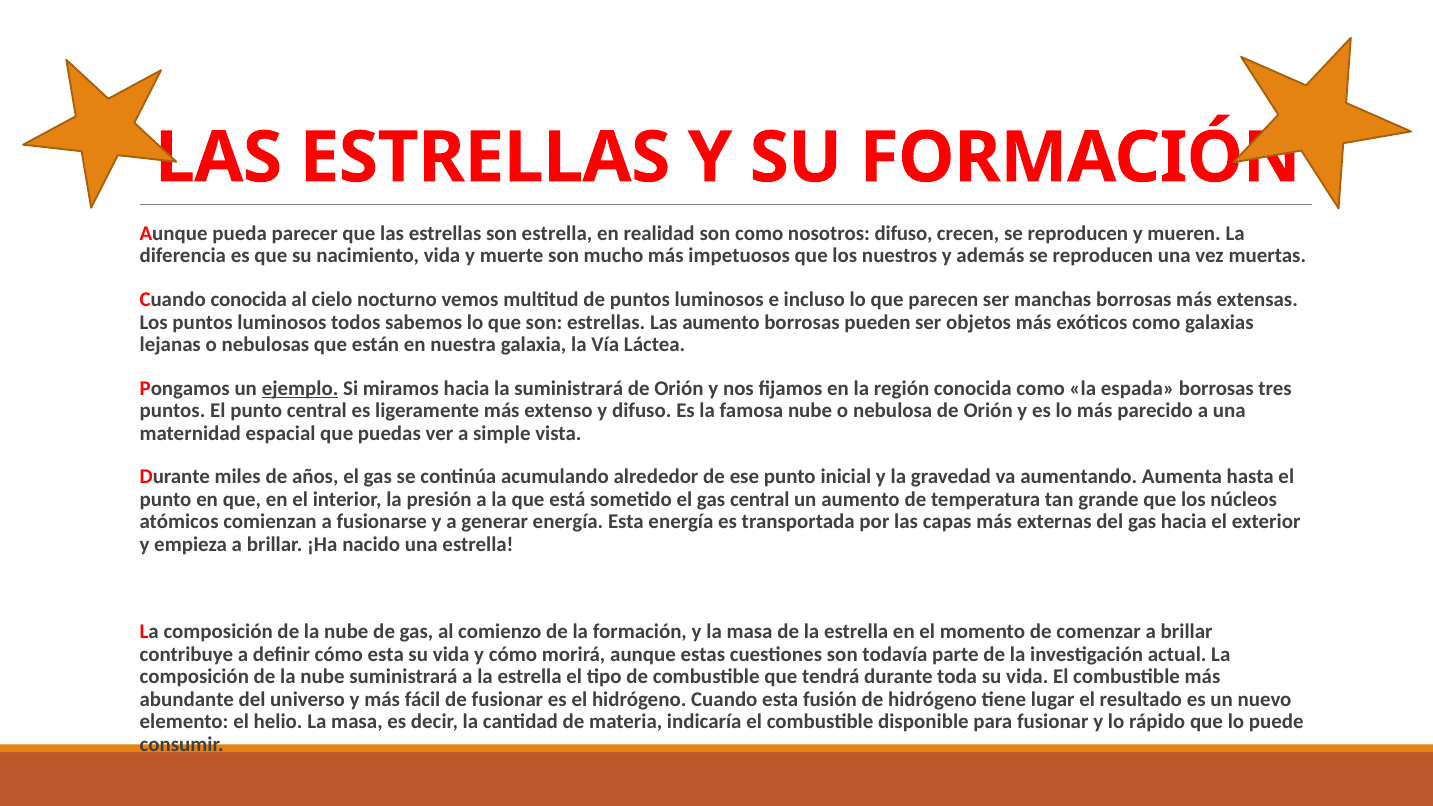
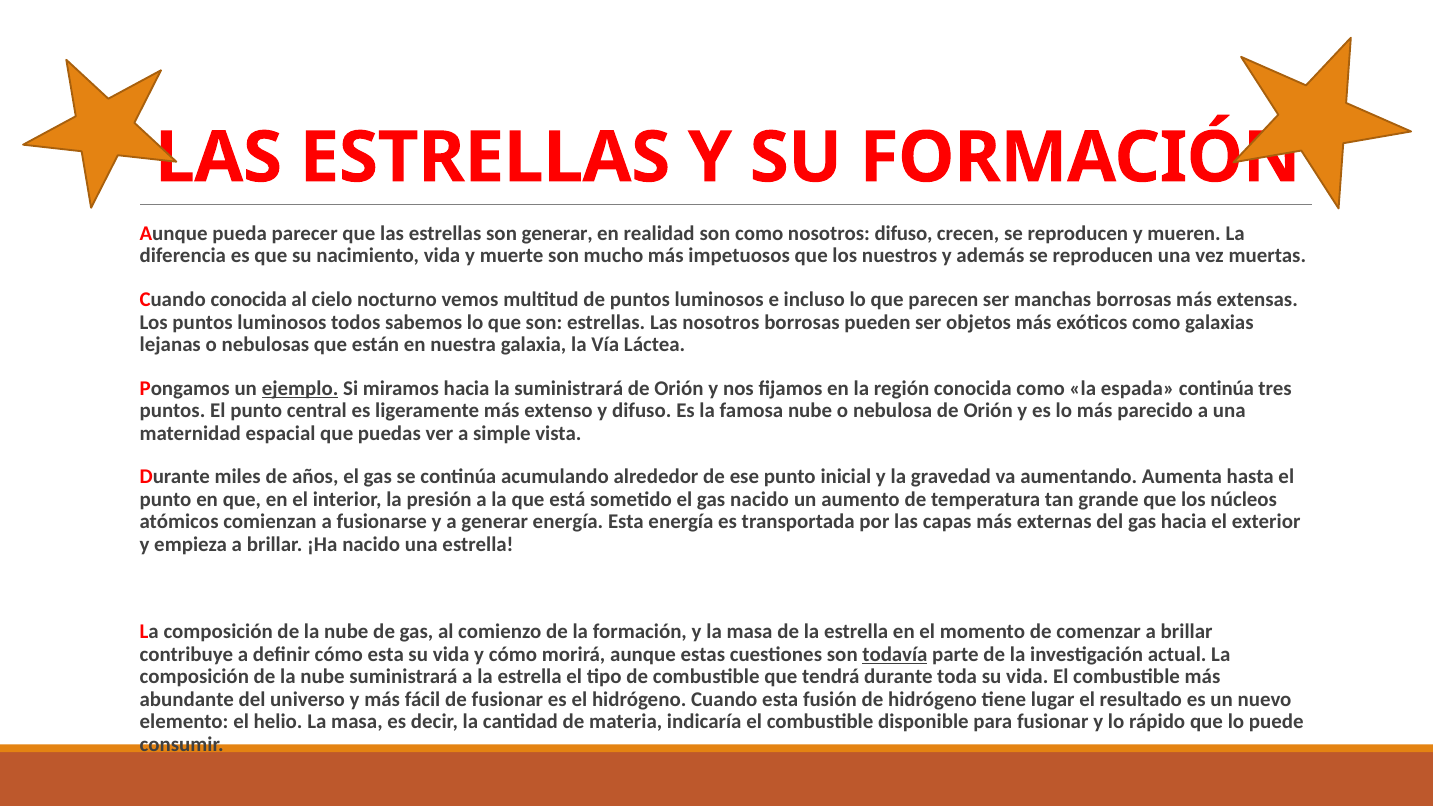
son estrella: estrella -> generar (557, 233)
Las aumento: aumento -> nosotros (721, 322)
espada borrosas: borrosas -> continúa (1216, 388)
gas central: central -> nacido (760, 500)
todavía underline: none -> present (895, 654)
